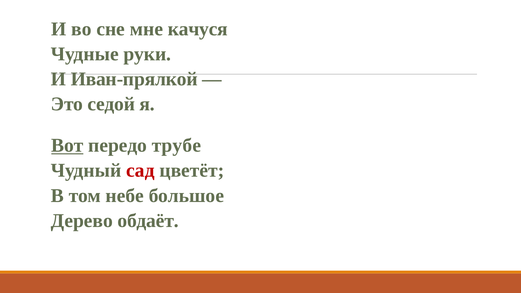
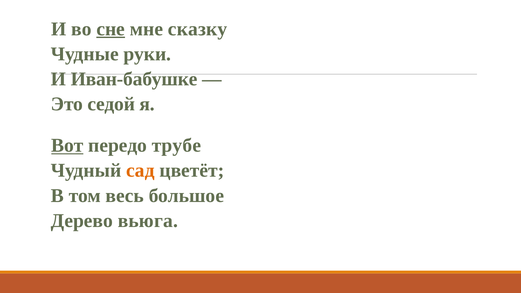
сне underline: none -> present (111, 29)
качуся: качуся -> сказку (198, 29)
Иван-прялкой: Иван-прялкой -> Иван-бабушке (134, 79)
сад colour: red -> orange (140, 171)
небе: небе -> весь (125, 196)
обдаёт: обдаёт -> вьюга (148, 221)
